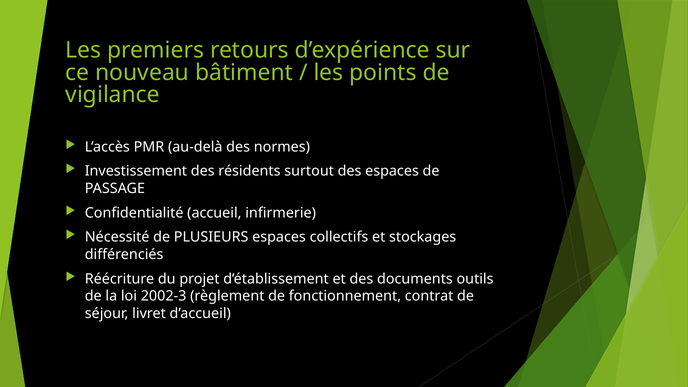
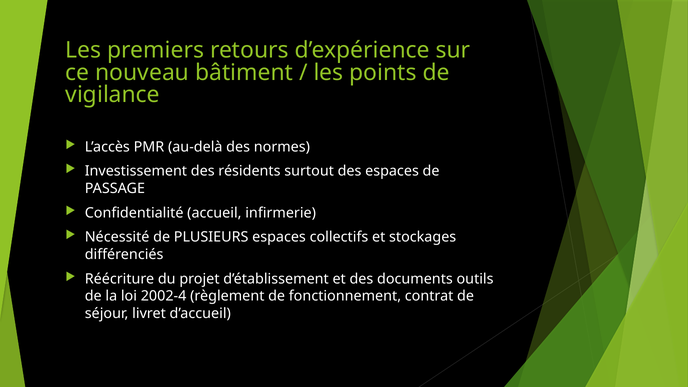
2002-3: 2002-3 -> 2002-4 (164, 296)
